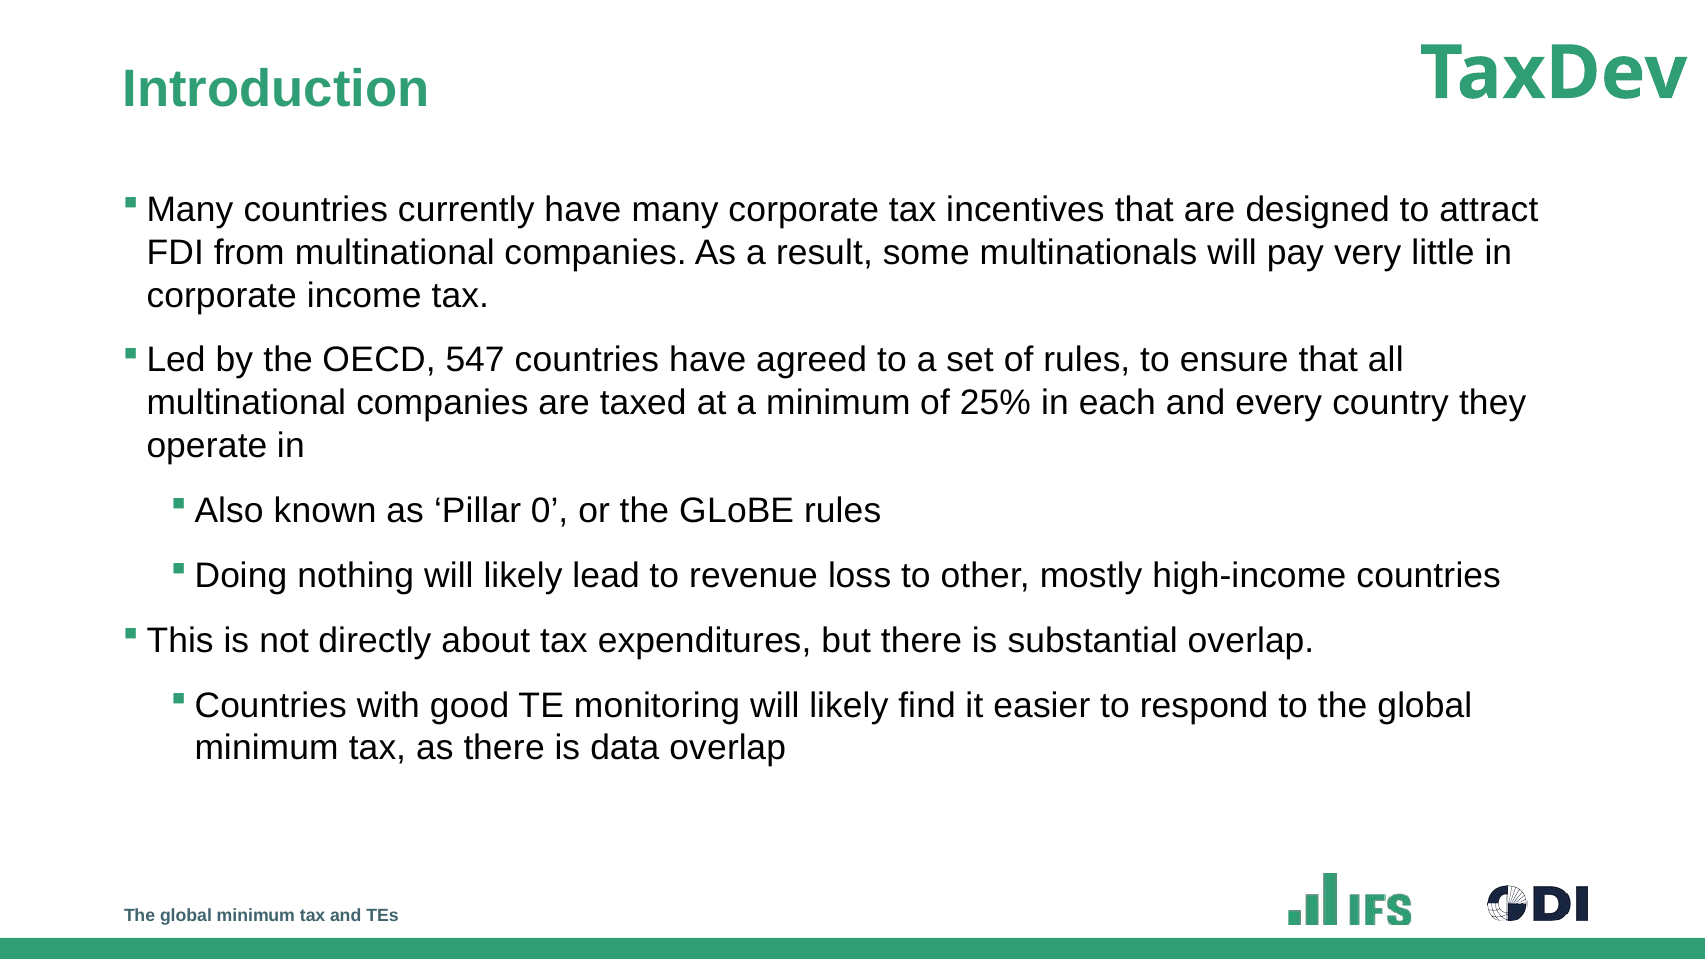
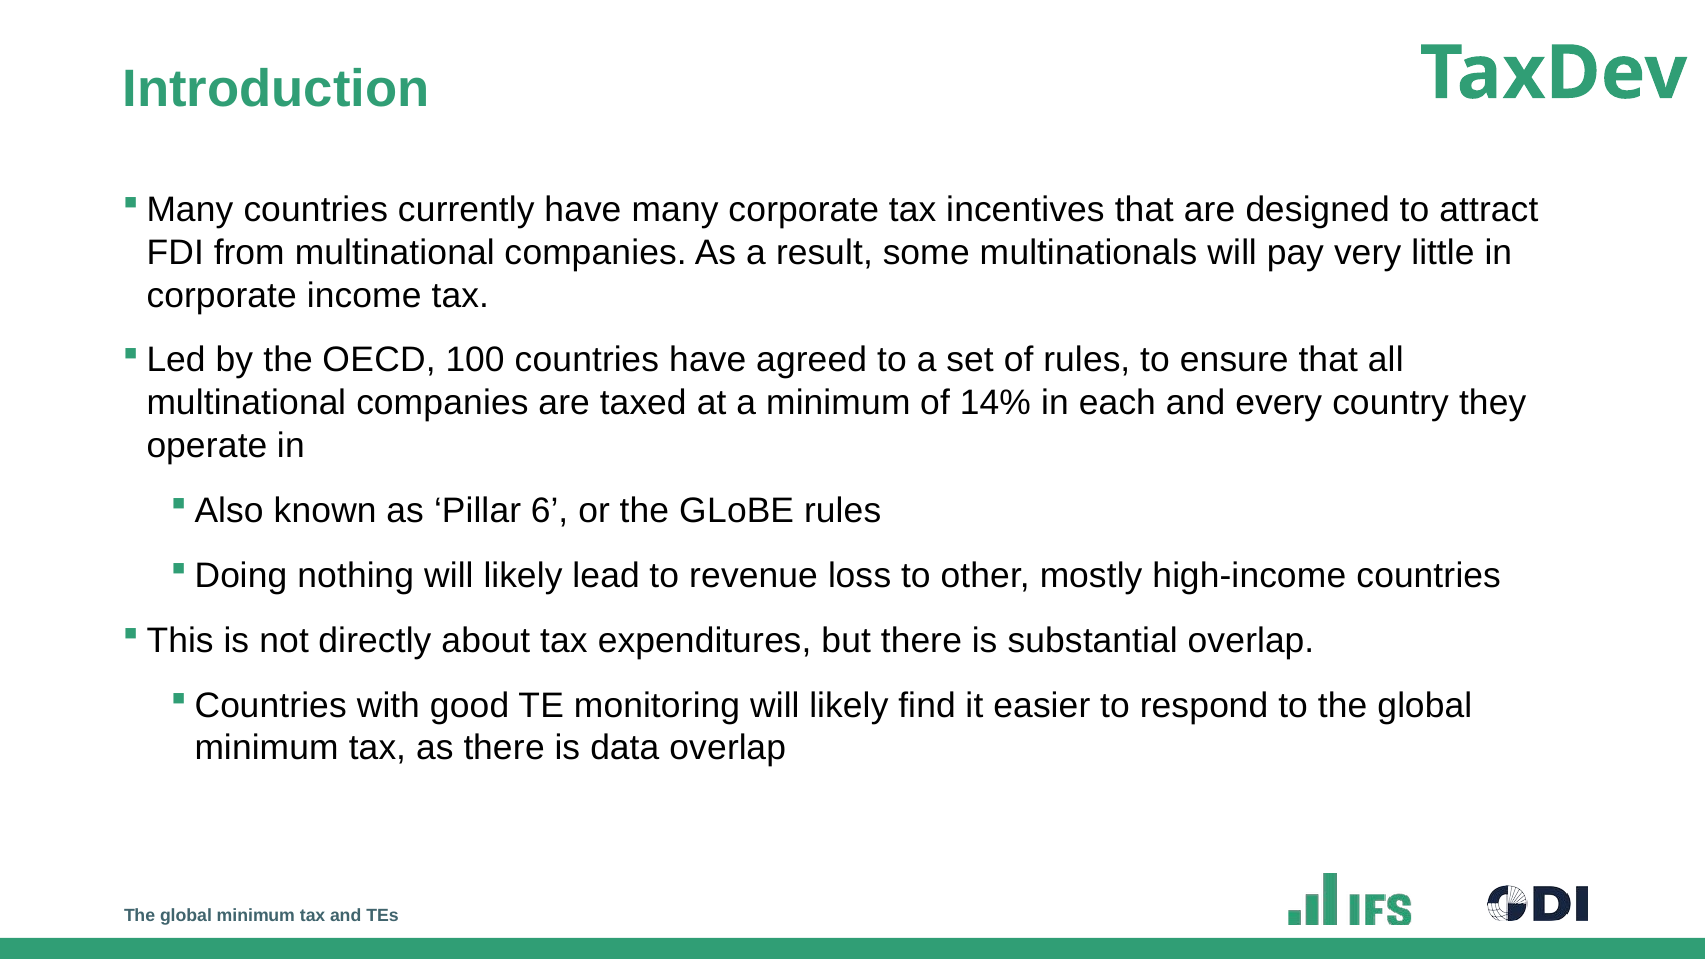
547: 547 -> 100 (475, 360)
25%: 25% -> 14% (995, 403)
0: 0 -> 6 (550, 511)
